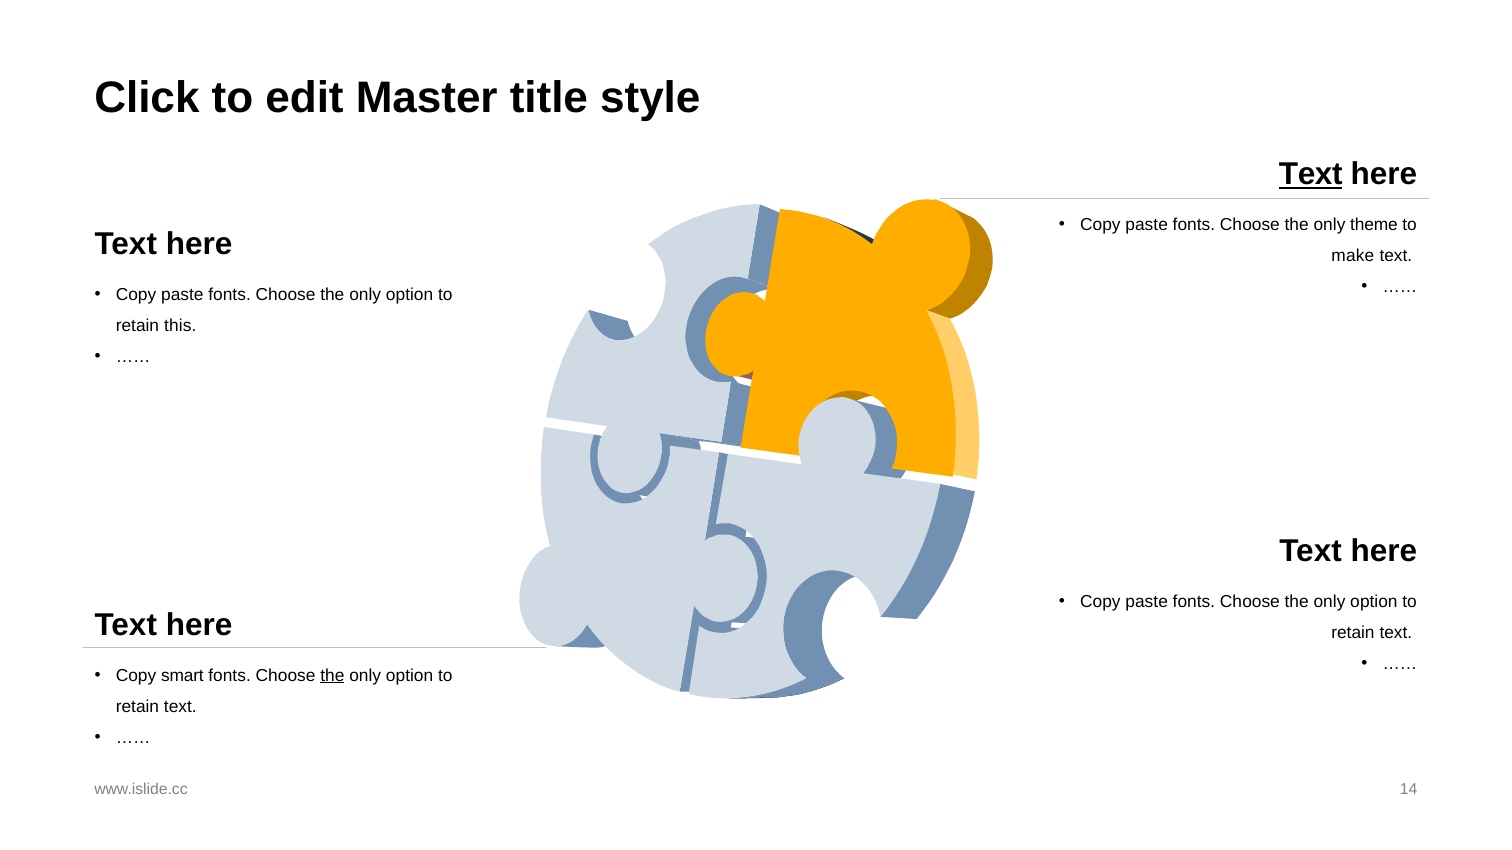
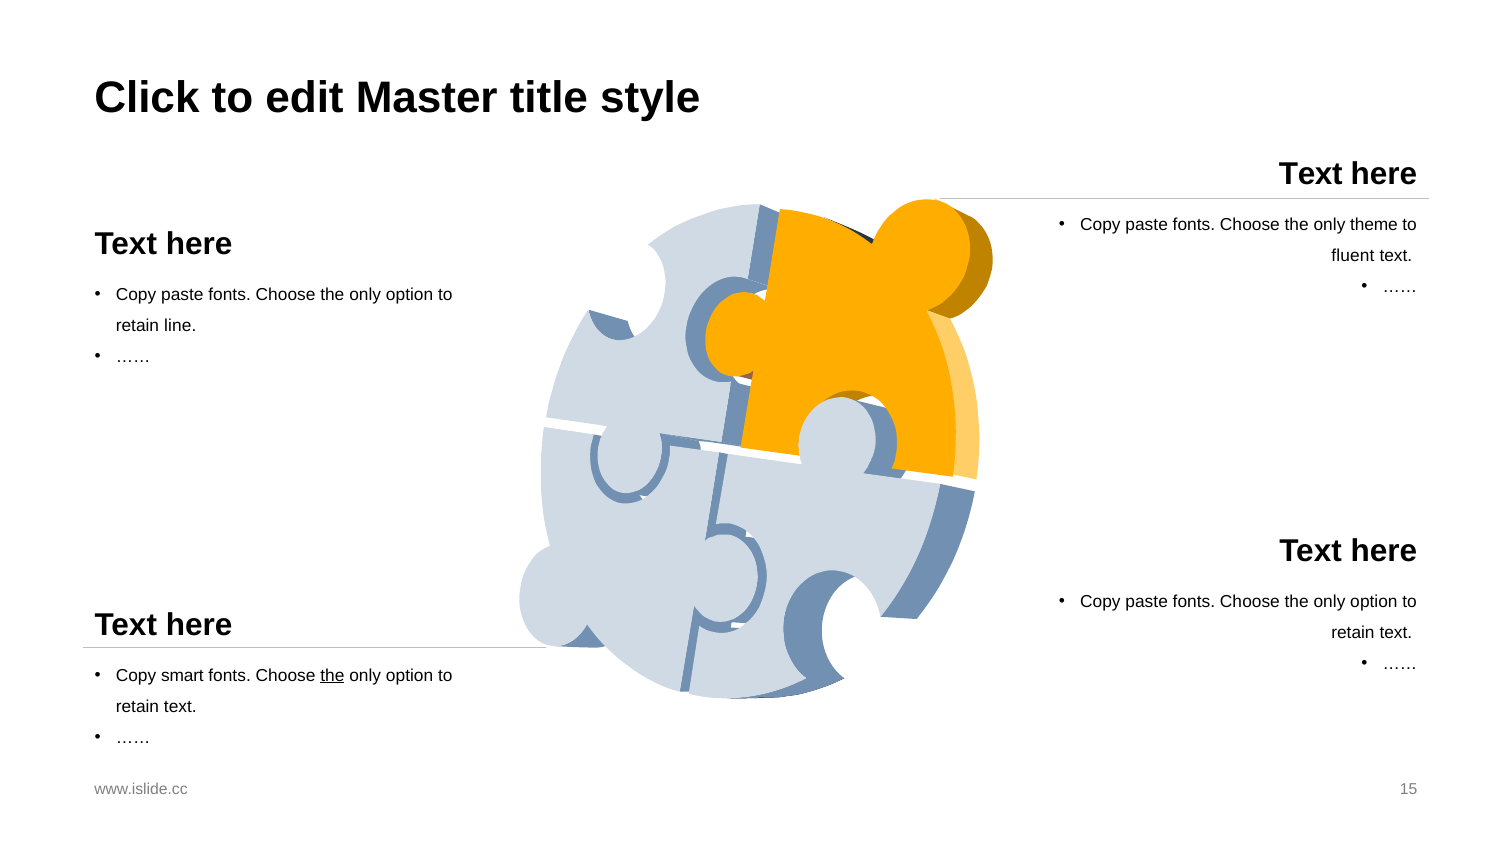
Text underline: present -> none (1311, 174)
make: make -> fluent (1353, 256)
this: this -> line (180, 326)
14: 14 -> 15 (1409, 789)
